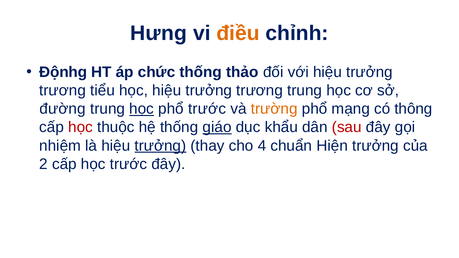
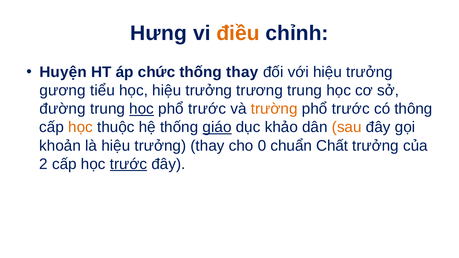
Độnhg: Độnhg -> Huyện (63, 72)
thống thảo: thảo -> thay (242, 72)
trương: trương -> gương (63, 91)
mạng: mạng -> trước (351, 109)
học colour: red -> orange (81, 127)
khẩu: khẩu -> khảo (281, 127)
sau colour: red -> orange (347, 127)
nhiệm: nhiệm -> khoản (60, 146)
trưởng underline: present -> none (160, 146)
4: 4 -> 0 (262, 146)
Hiện: Hiện -> Chất (332, 146)
trước underline: none -> present (129, 164)
